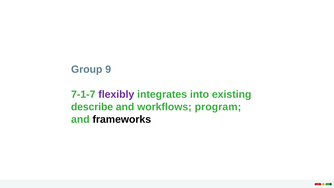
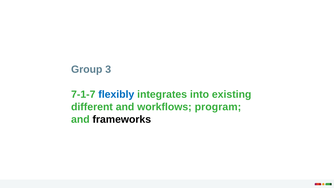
9: 9 -> 3 (108, 69)
flexibly colour: purple -> blue (116, 94)
describe: describe -> different (92, 107)
